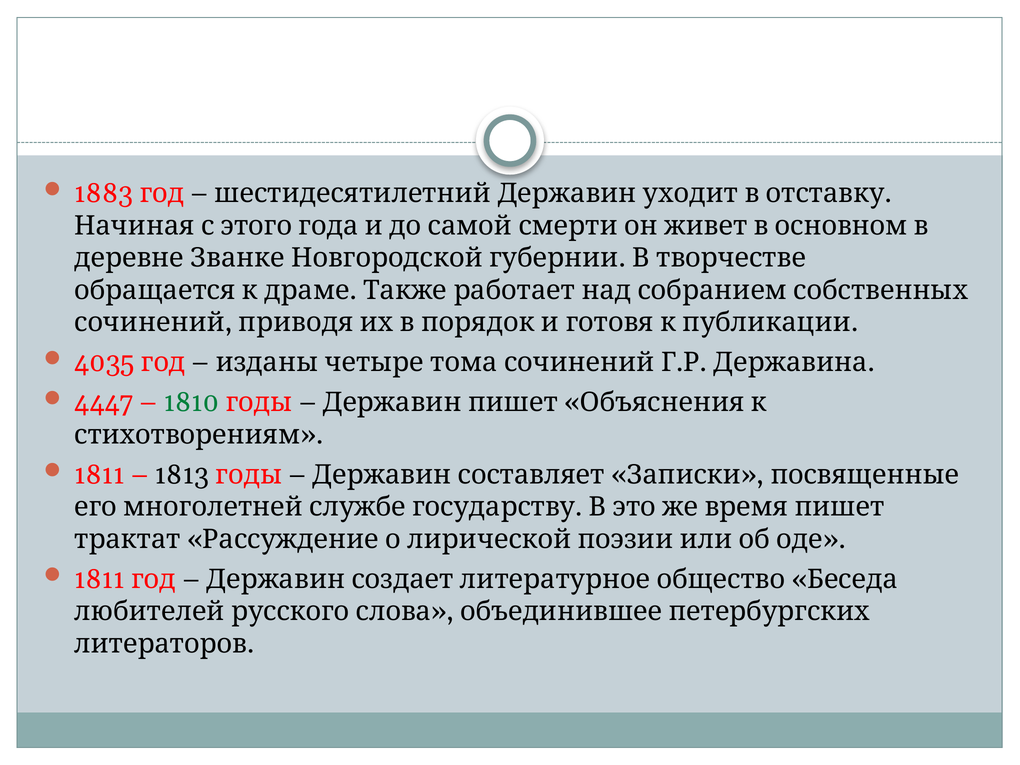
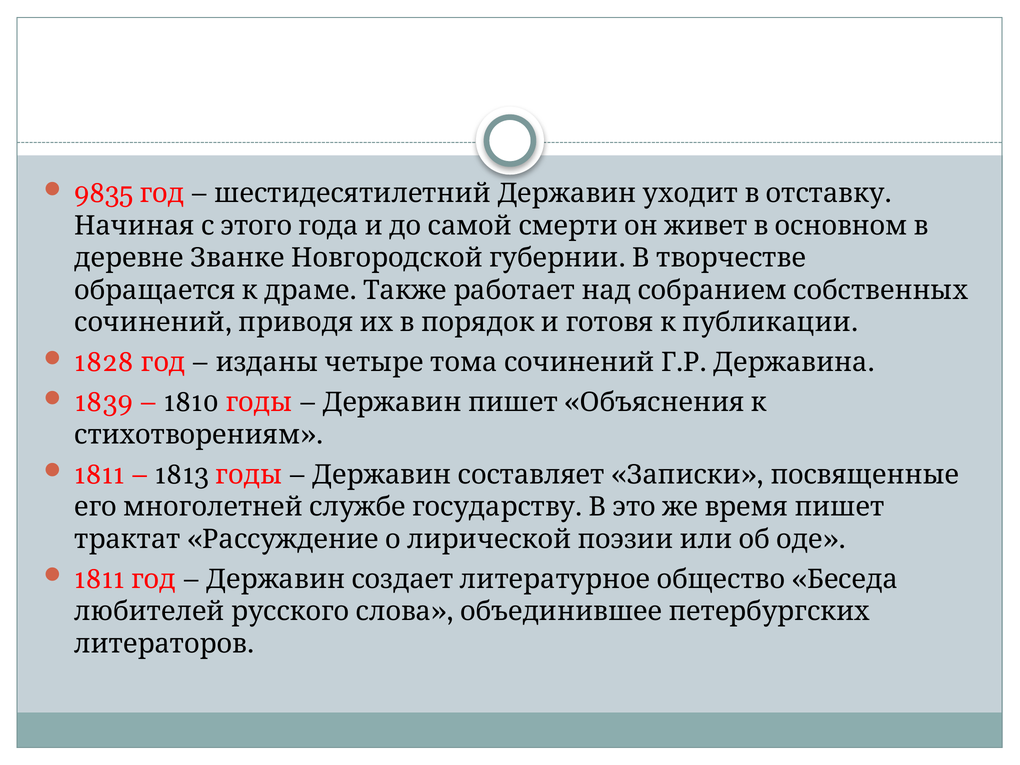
1883: 1883 -> 9835 (104, 193)
4035: 4035 -> 1828 (104, 362)
4447: 4447 -> 1839 (104, 402)
1810 colour: green -> black (191, 402)
